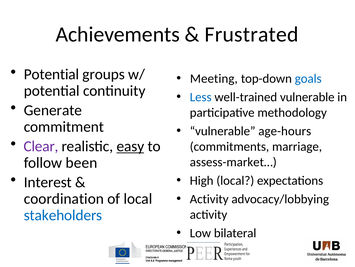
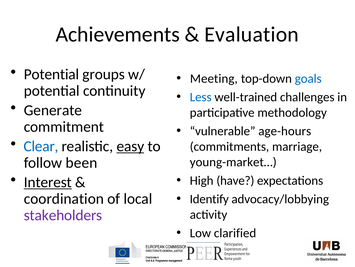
Frustrated: Frustrated -> Evaluation (252, 34)
well-trained vulnerable: vulnerable -> challenges (307, 97)
Clear colour: purple -> blue (41, 146)
assess-market…: assess-market… -> young-market… (233, 162)
Interest underline: none -> present (48, 182)
High local: local -> have (235, 180)
Activity: Activity -> Identify (209, 199)
stakeholders colour: blue -> purple (63, 215)
bilateral: bilateral -> clarified (235, 233)
